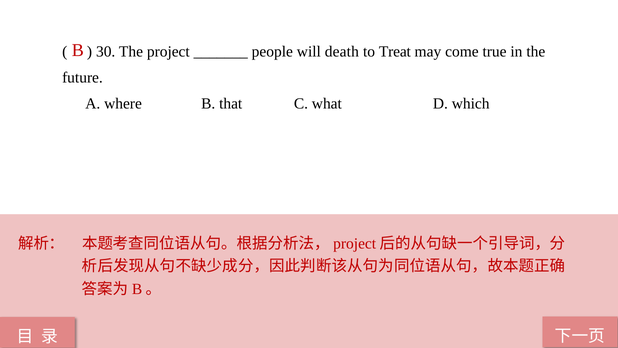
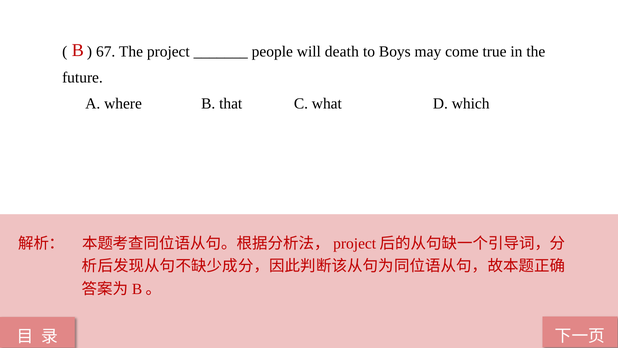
30: 30 -> 67 (106, 52)
Treat: Treat -> Boys (395, 52)
